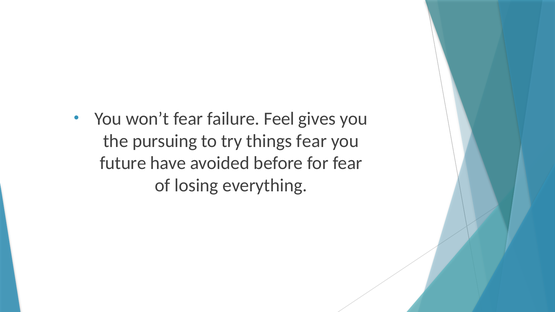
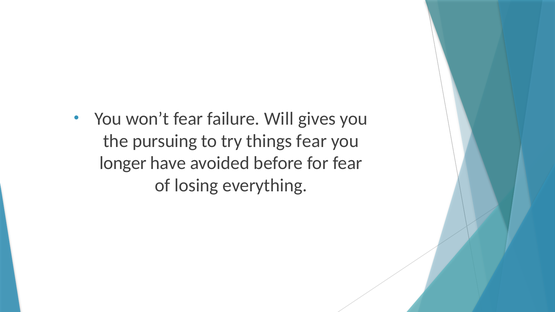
Feel: Feel -> Will (279, 119)
future: future -> longer (123, 163)
